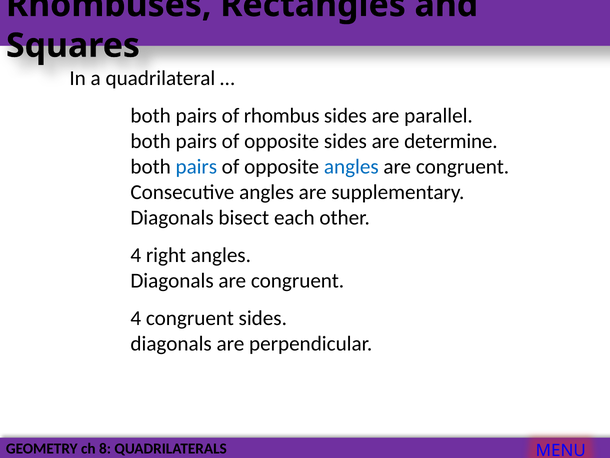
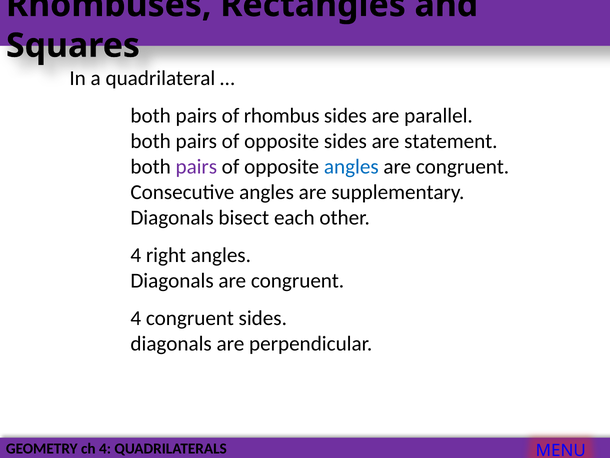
determine: determine -> statement (451, 141)
pairs colour: blue -> purple (196, 167)
ch 8: 8 -> 4 (105, 448)
